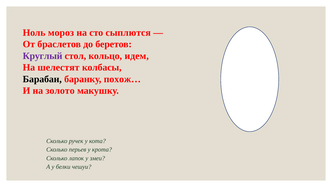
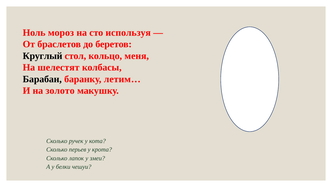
сыплются: сыплются -> используя (128, 33)
Круглый colour: purple -> black (43, 56)
идем: идем -> меня (137, 56)
похож…: похож… -> летим… (122, 79)
